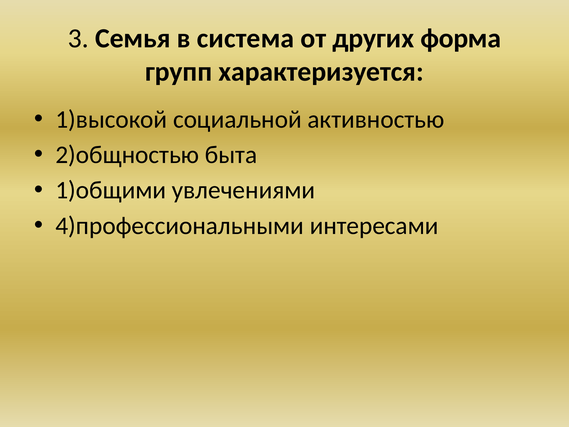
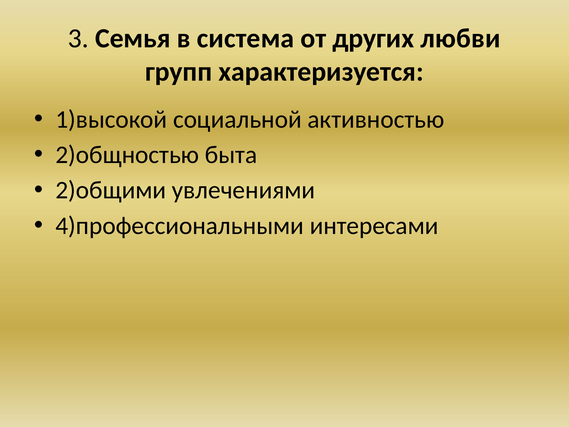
форма: форма -> любви (460, 38)
1)общими: 1)общими -> 2)общими (111, 190)
